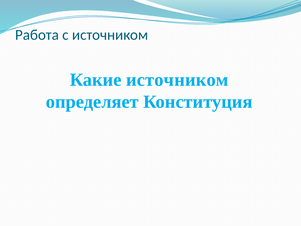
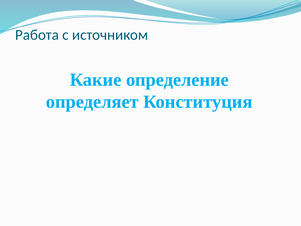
Какие источником: источником -> определение (177, 80)
